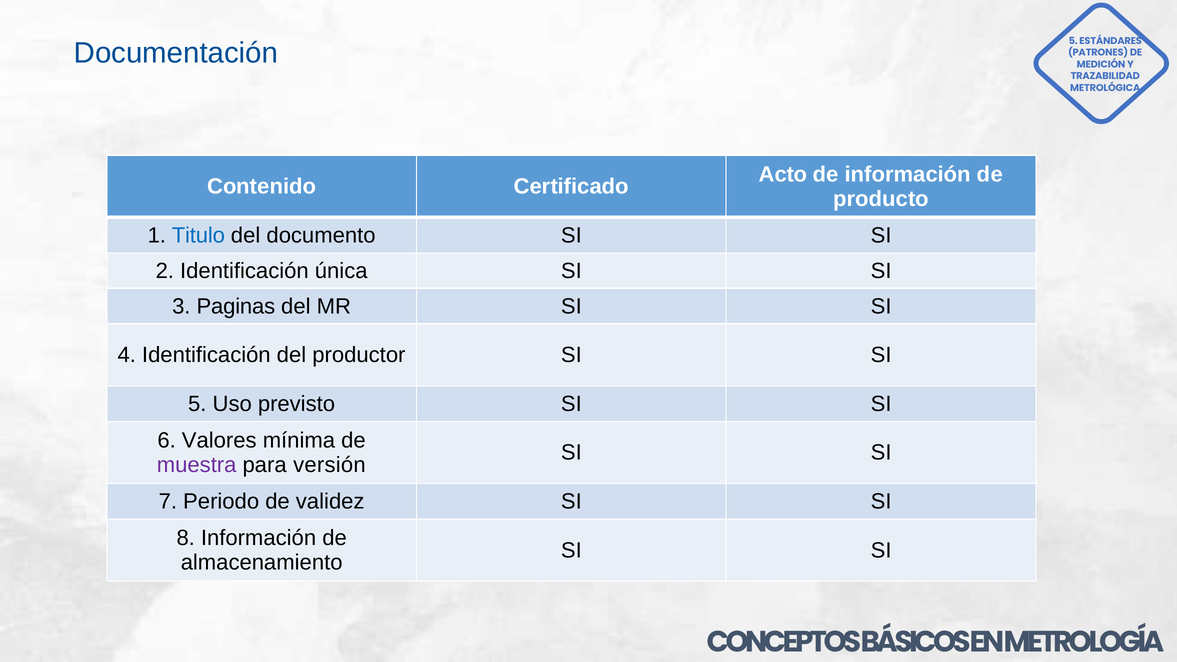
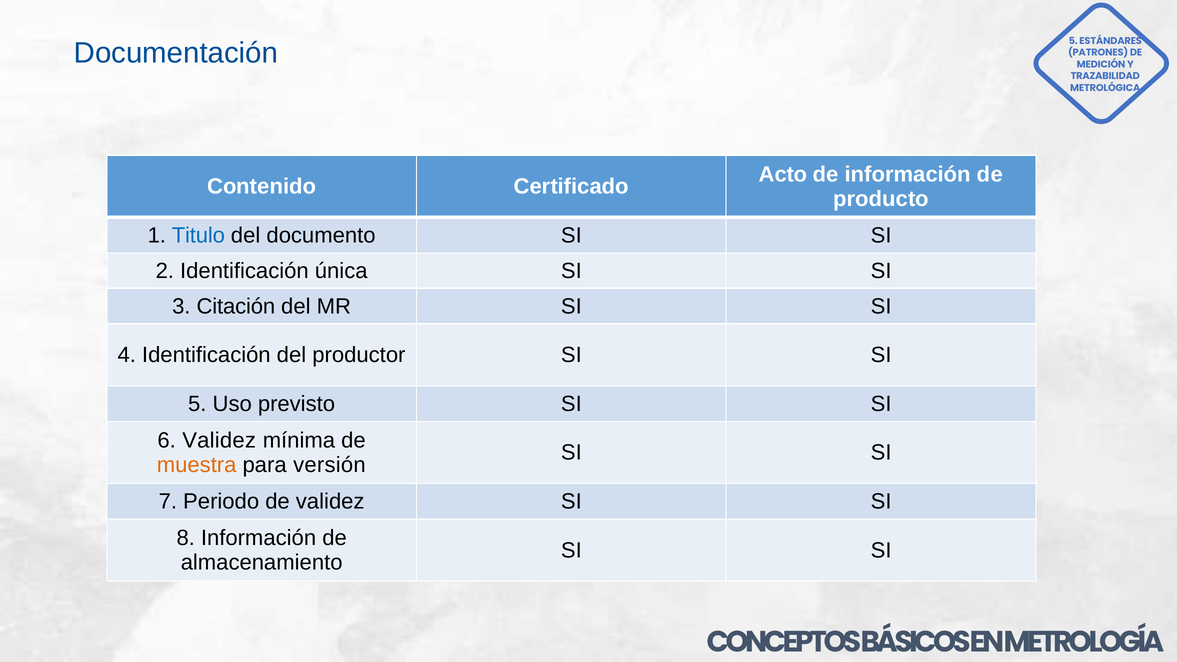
Paginas: Paginas -> Citación (236, 306)
6 Valores: Valores -> Validez (219, 440)
muestra colour: purple -> orange (197, 465)
